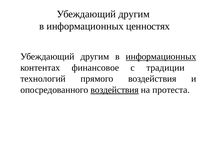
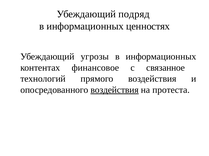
другим: другим -> подряд (134, 14)
другим: другим -> угрозы (95, 57)
информационных underline: present -> none (161, 57)
традиции: традиции -> связанное (166, 68)
